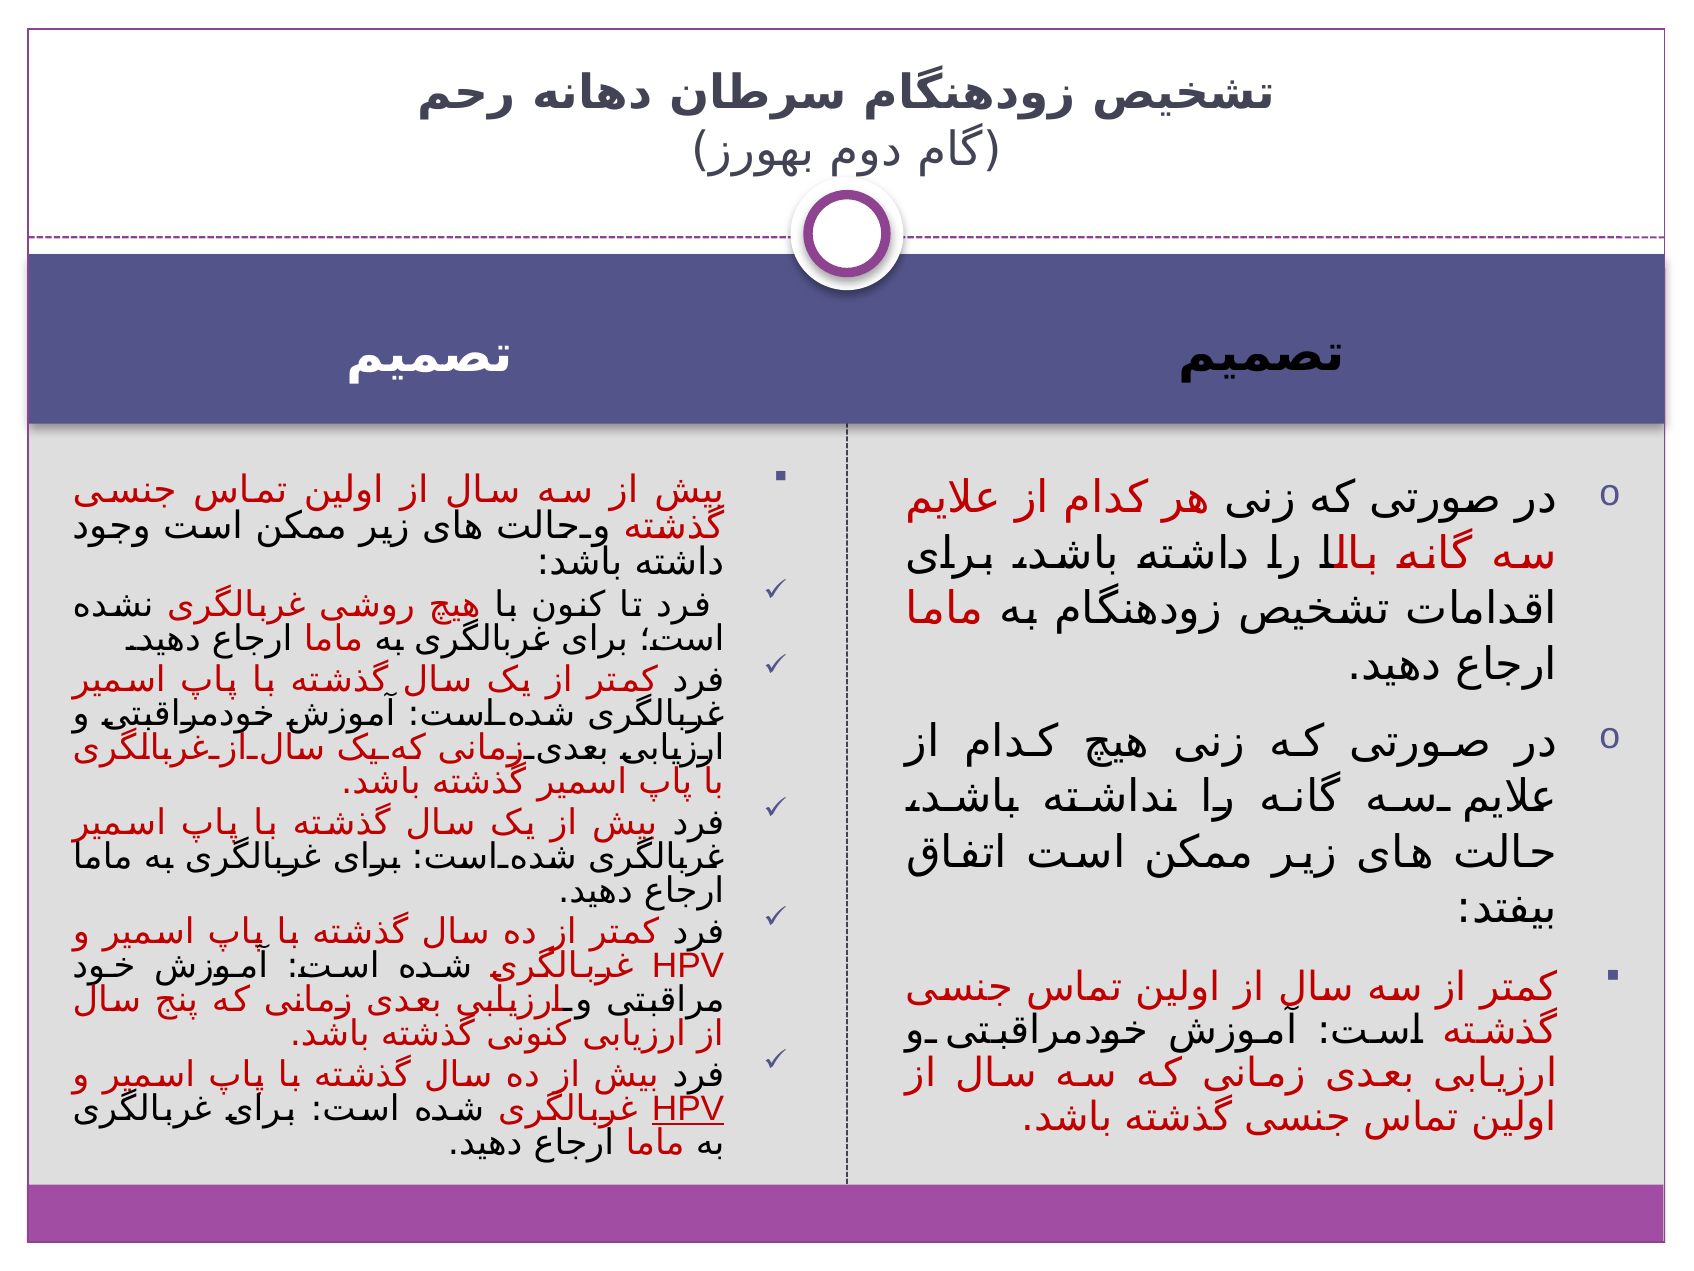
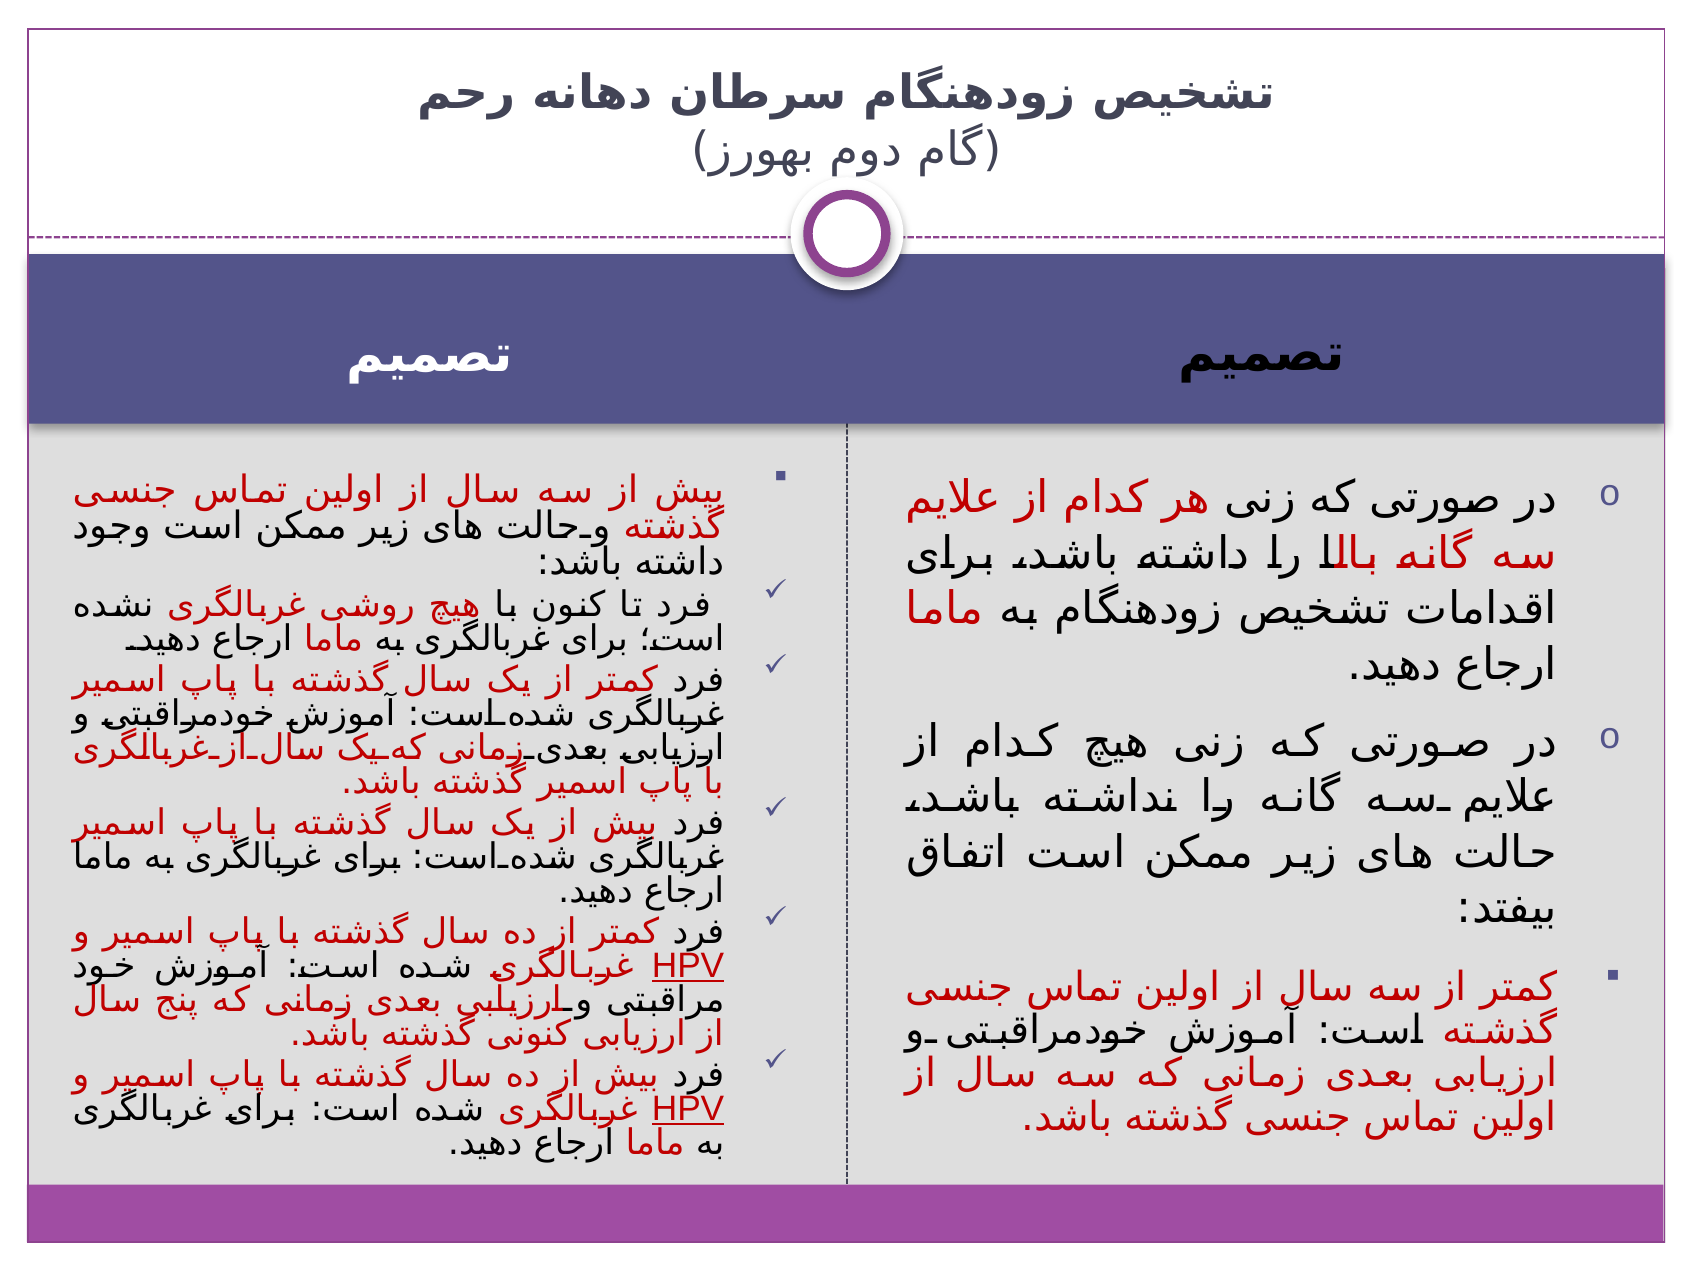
HPV underline: none -> present (688, 966)
